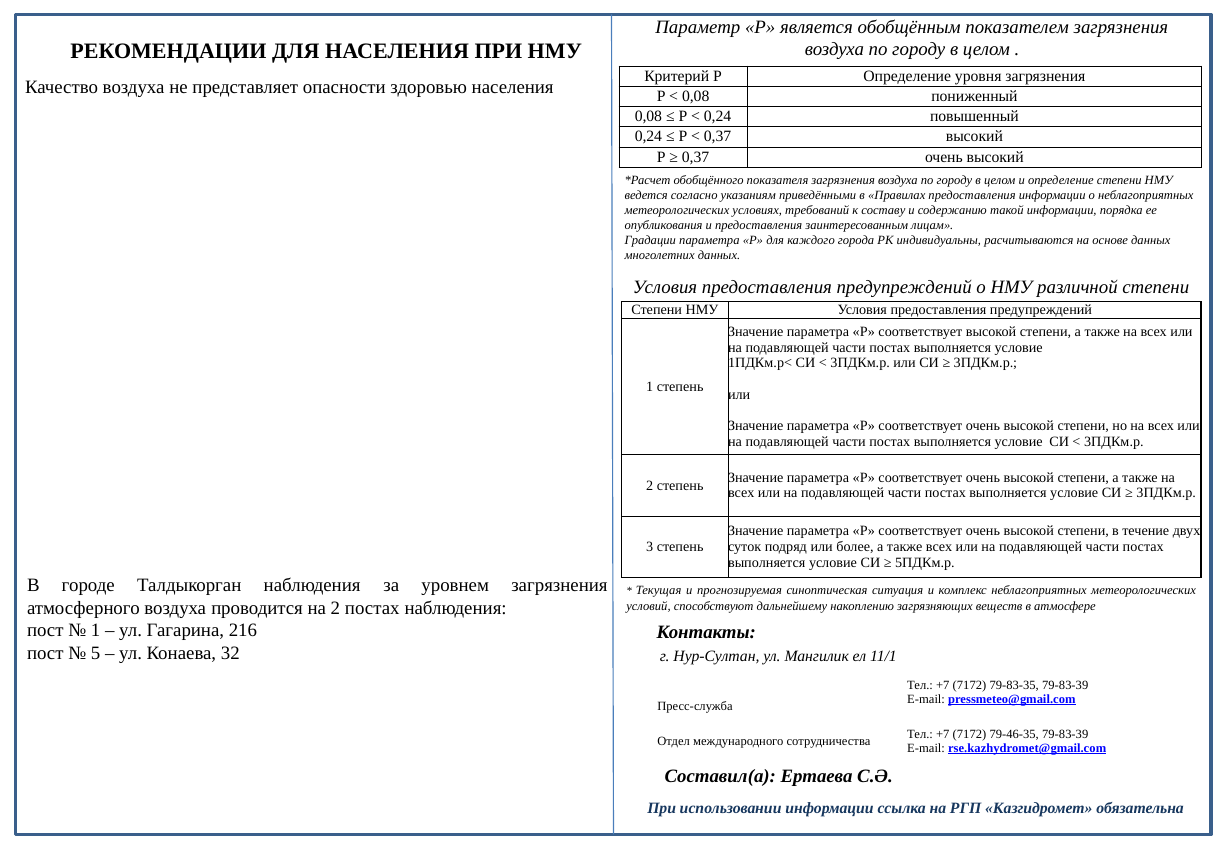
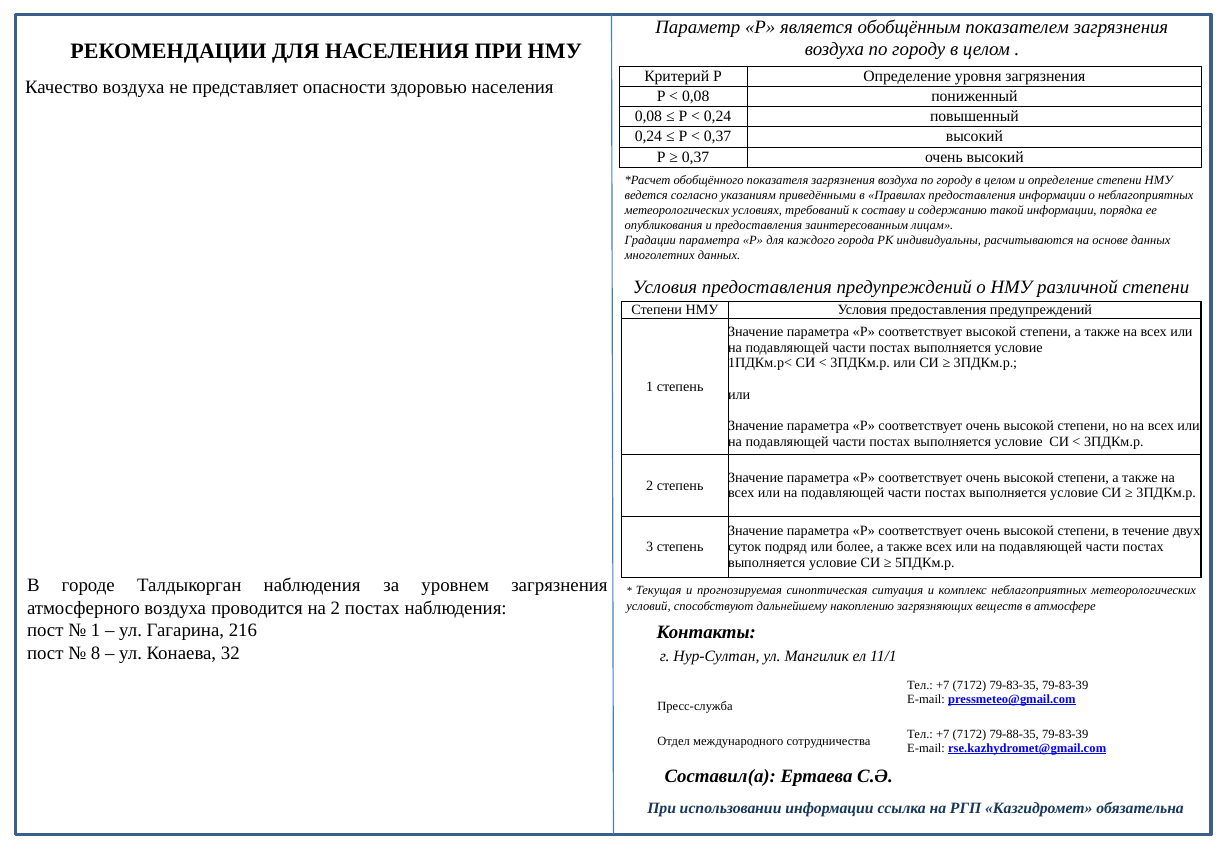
5: 5 -> 8 (96, 654)
79-46-35: 79-46-35 -> 79-88-35 (1014, 734)
